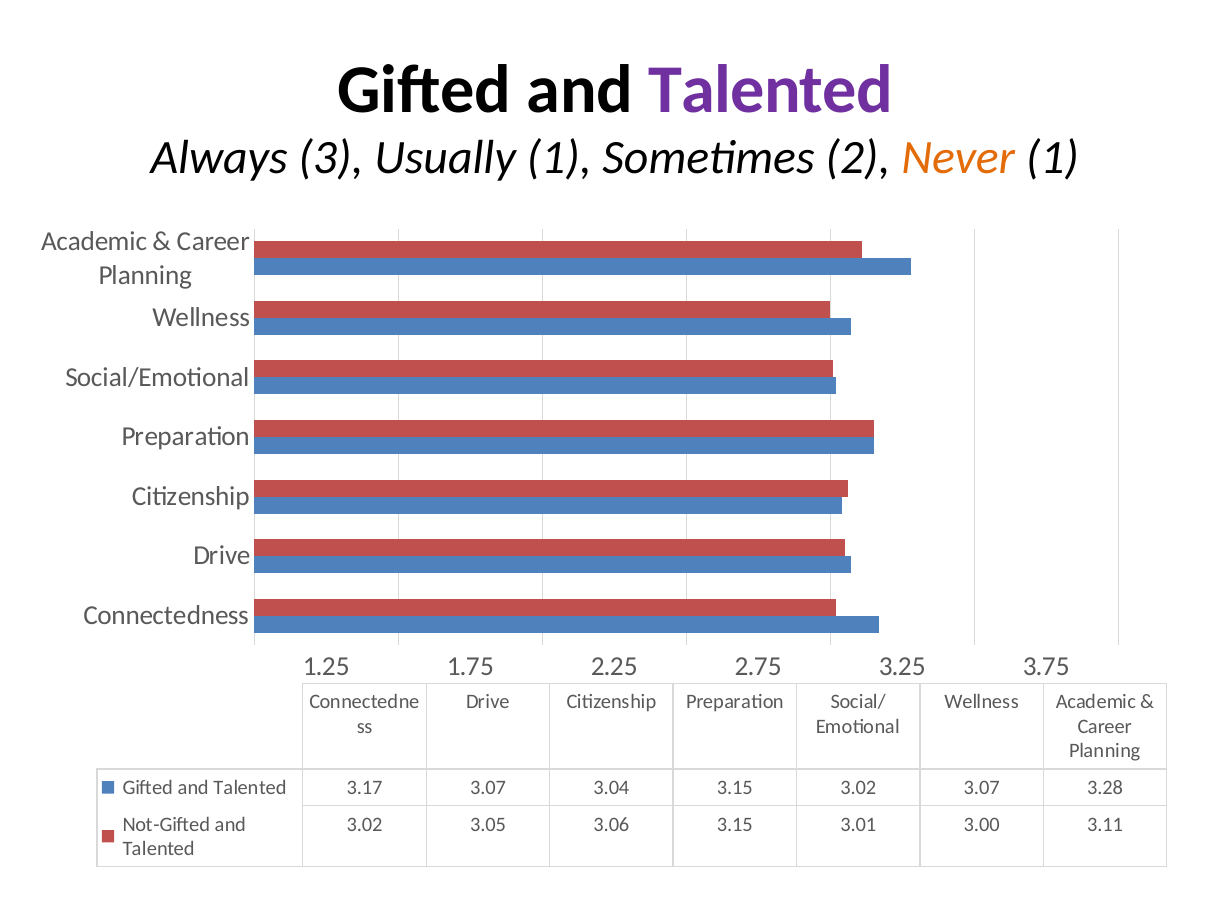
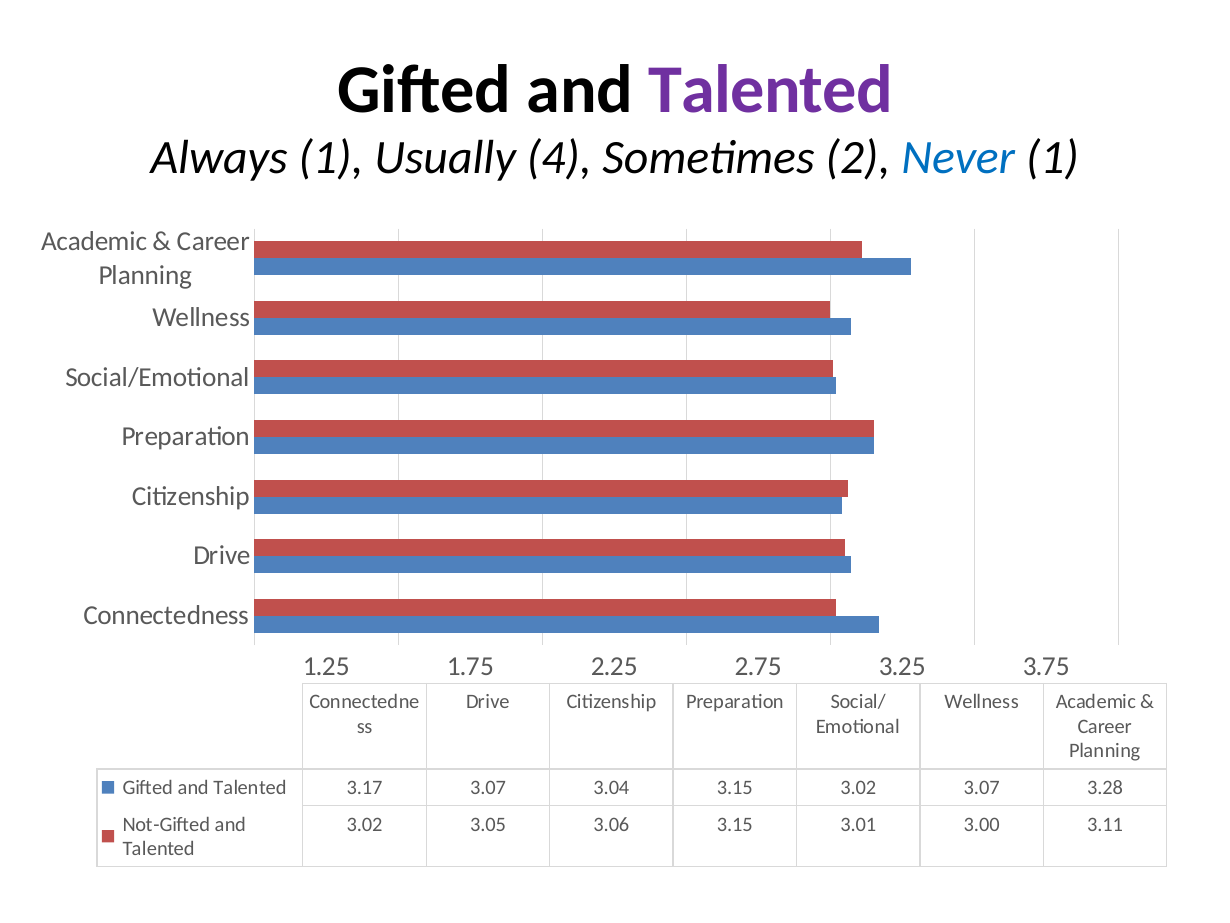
Always 3: 3 -> 1 (331, 158)
Usually 1: 1 -> 4 (559, 158)
Never colour: orange -> blue (958, 158)
